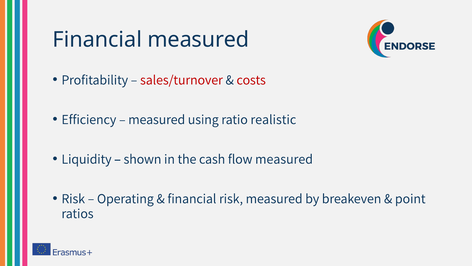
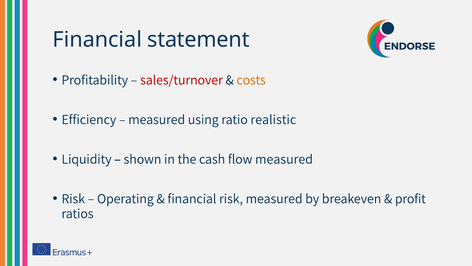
Financial measured: measured -> statement (198, 40)
costs colour: red -> orange (251, 80)
point: point -> profit (410, 198)
